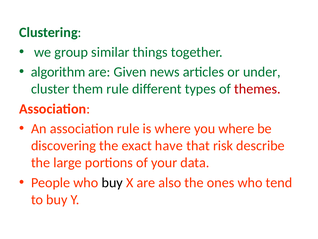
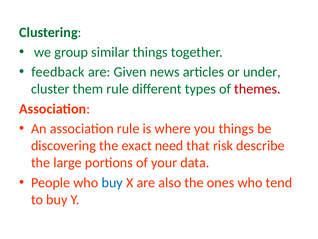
algorithm: algorithm -> feedback (58, 72)
you where: where -> things (236, 128)
have: have -> need (169, 145)
buy colour: black -> blue (112, 182)
